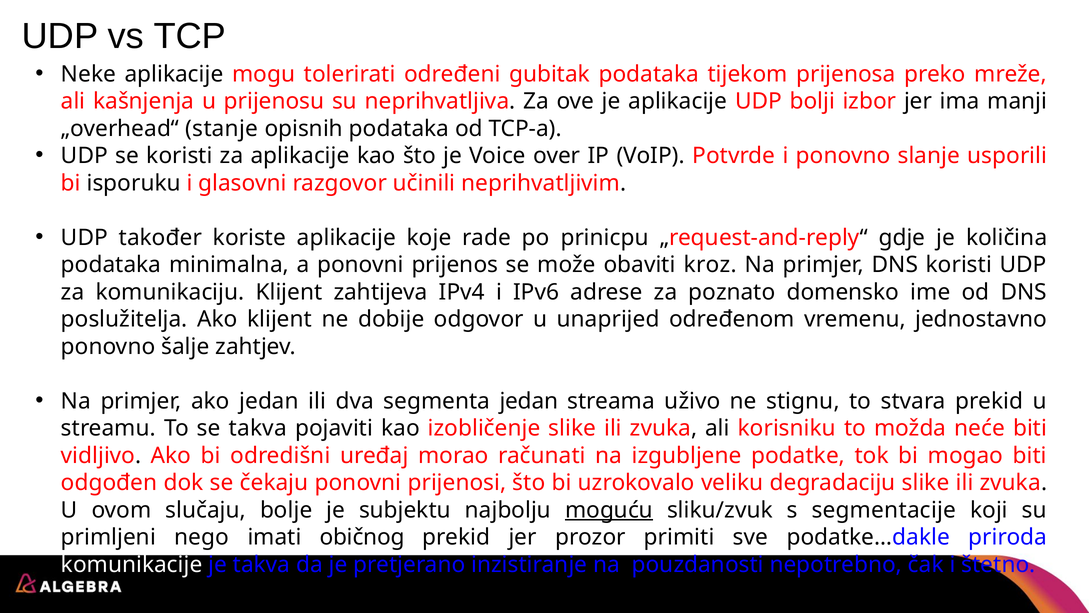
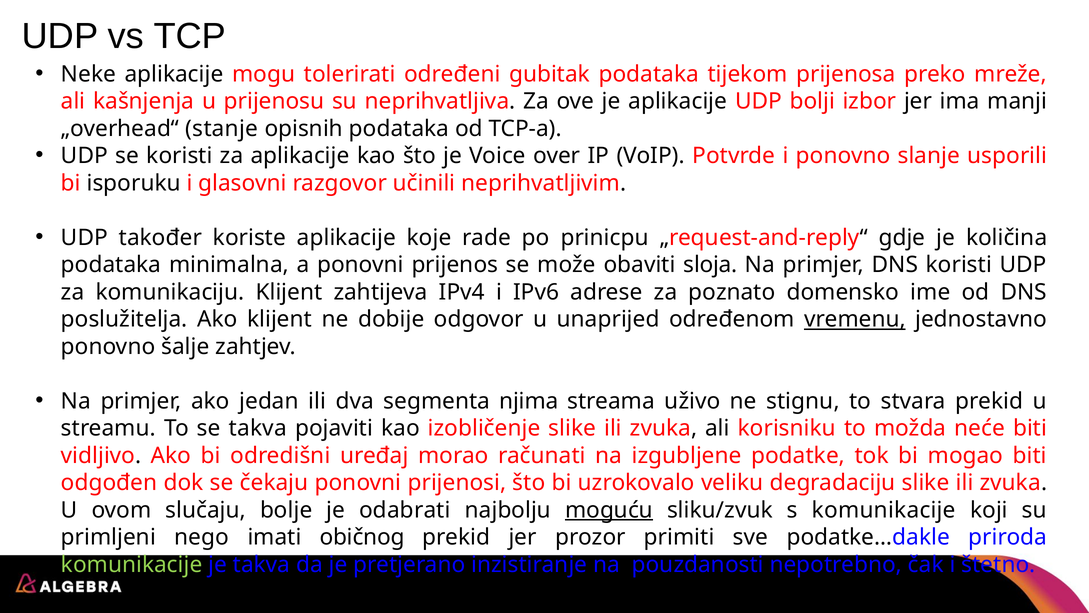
kroz: kroz -> sloja (710, 265)
vremenu underline: none -> present (855, 319)
segmenta jedan: jedan -> njima (529, 401)
subjektu: subjektu -> odabrati (405, 510)
s segmentacije: segmentacije -> komunikacije (884, 510)
komunikacije colour: white -> light green (132, 564)
